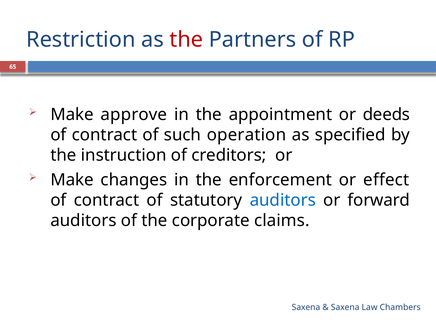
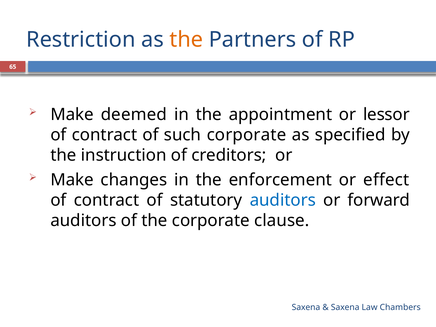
the colour: red -> orange (186, 40)
approve: approve -> deemed (134, 114)
deeds: deeds -> lessor (386, 114)
such operation: operation -> corporate (247, 135)
claims: claims -> clause (282, 220)
